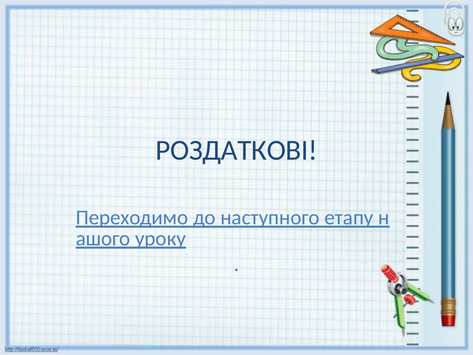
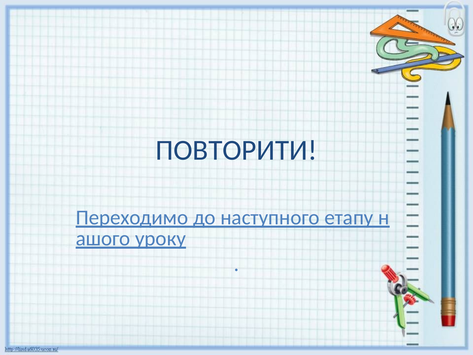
РОЗДАТКОВІ: РОЗДАТКОВІ -> ПОВТОРИТИ (236, 150)
